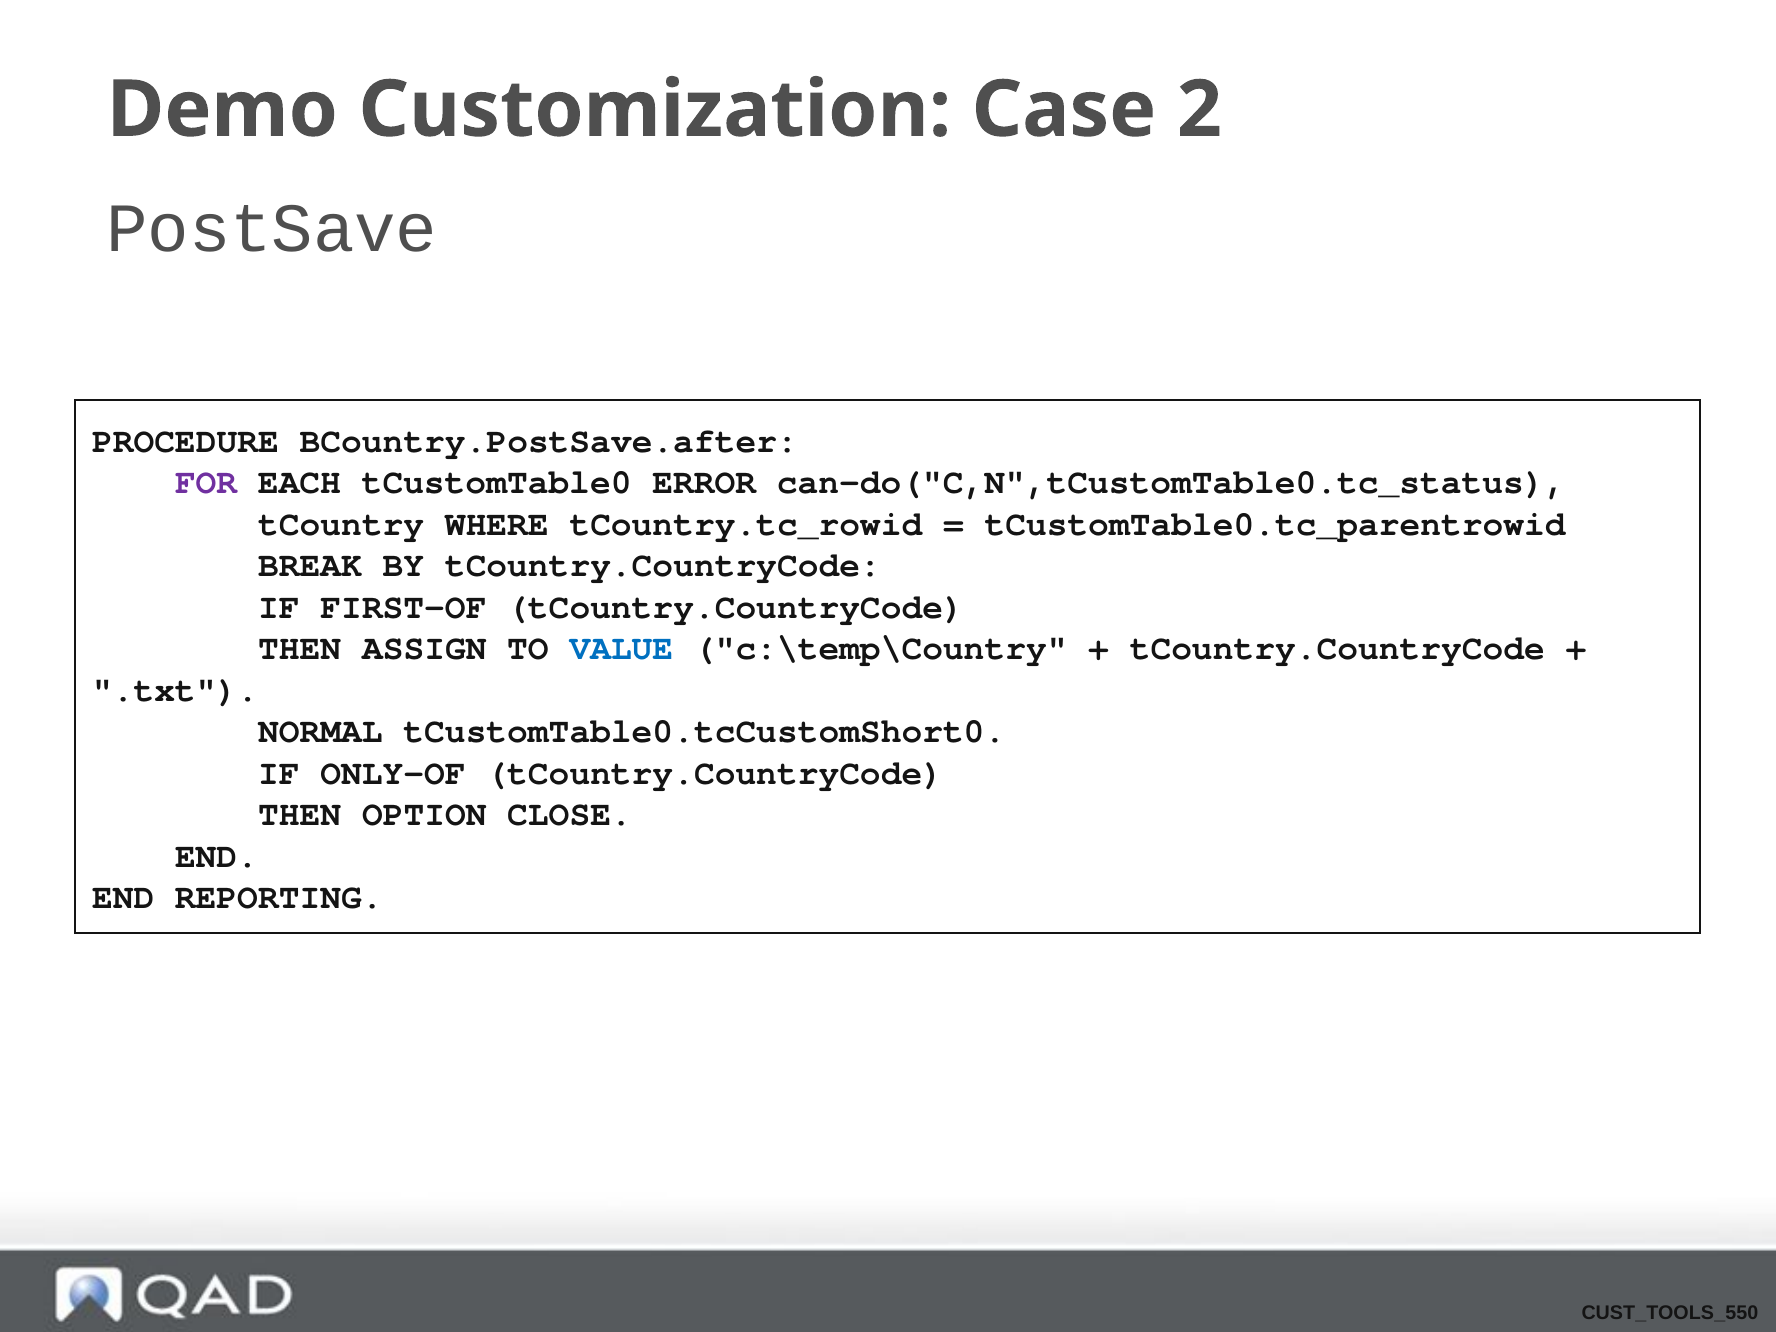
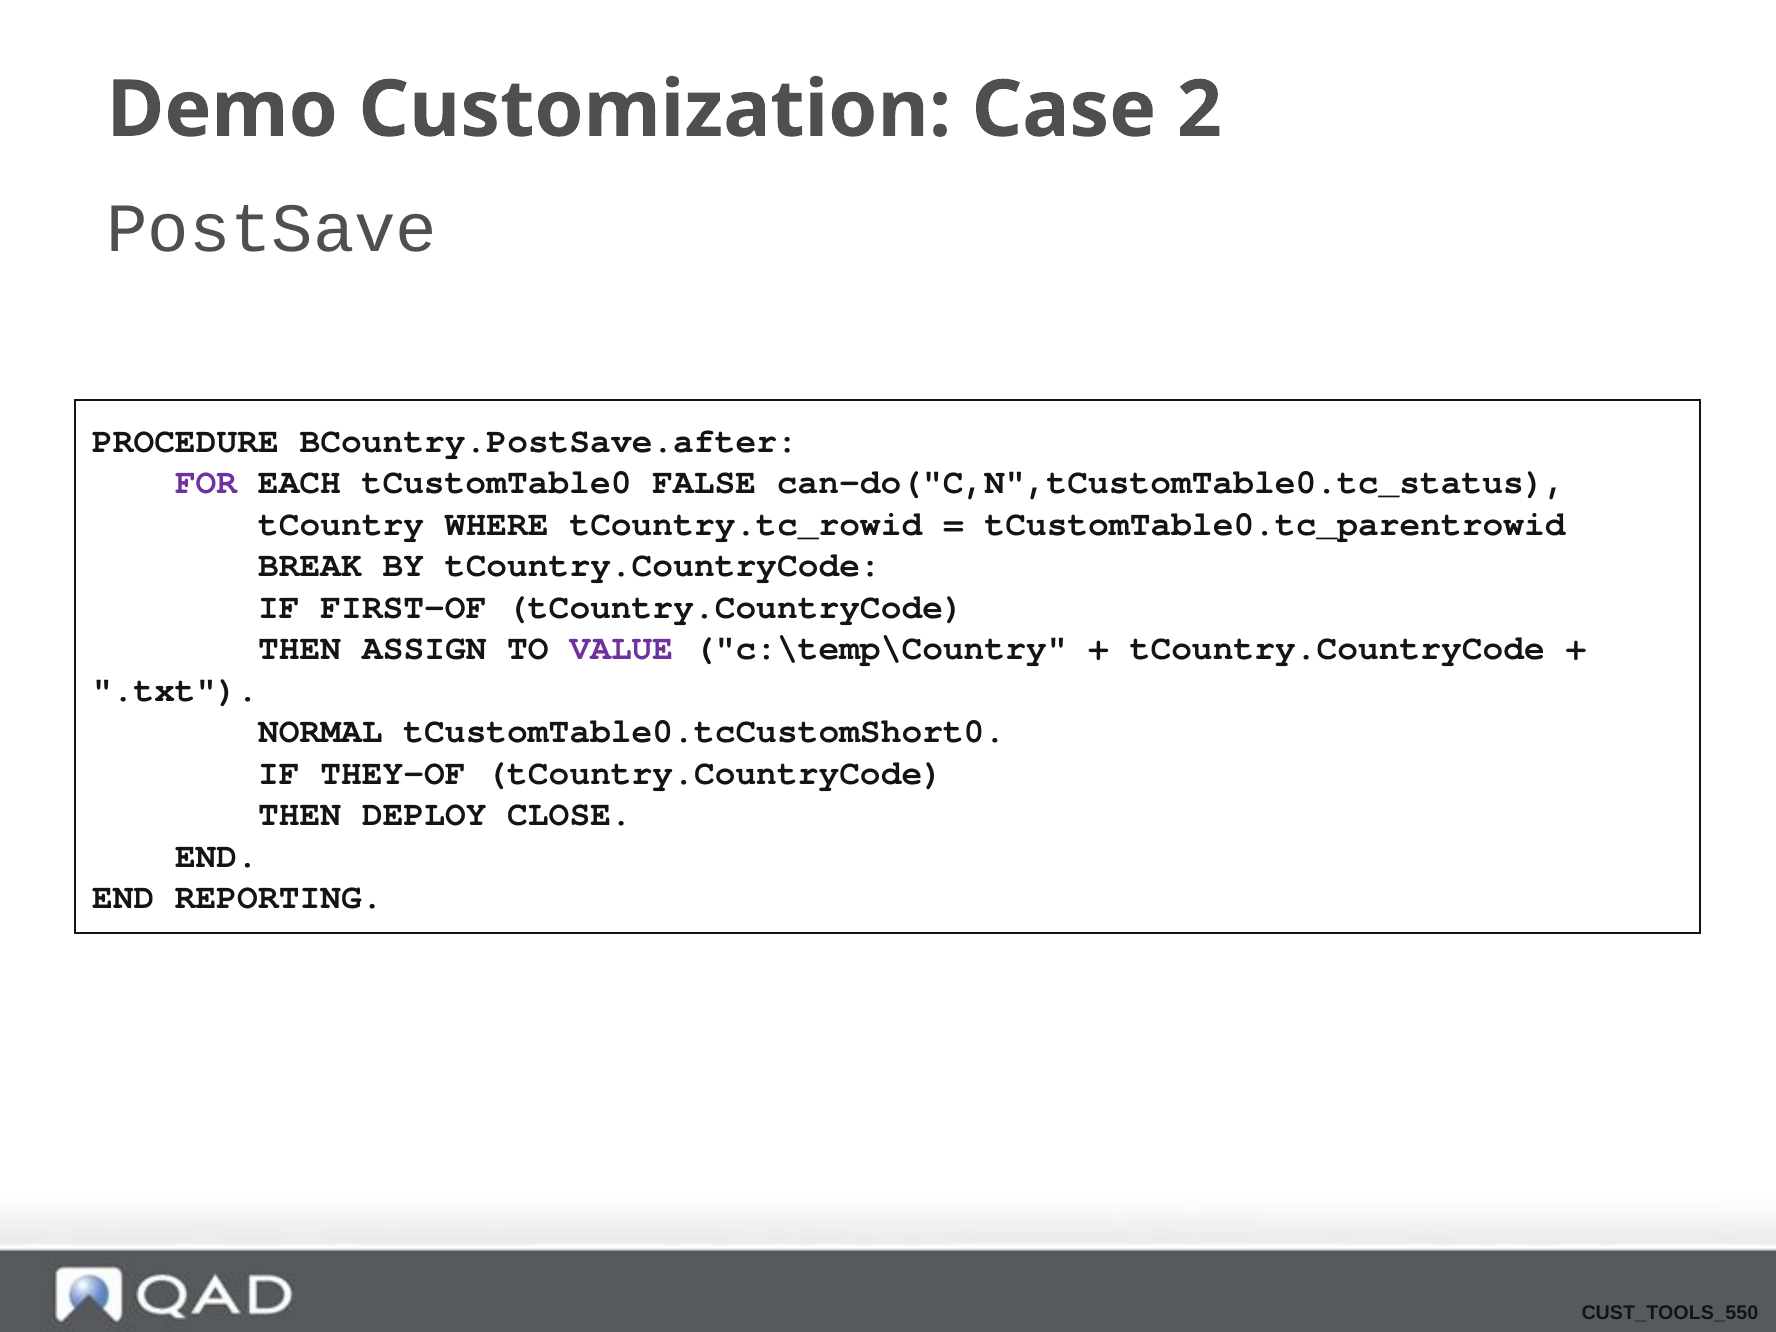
ERROR: ERROR -> FALSE (704, 483)
VALUE colour: blue -> purple (621, 648)
ONLY-OF: ONLY-OF -> THEY-OF (393, 773)
OPTION: OPTION -> DEPLOY (424, 814)
